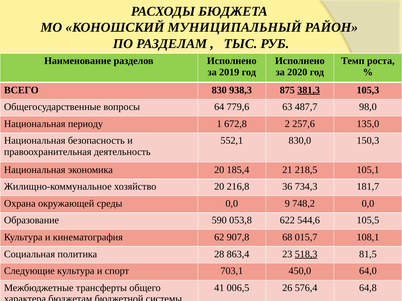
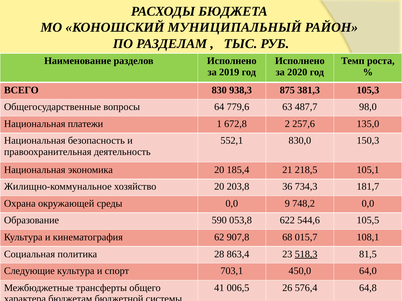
381,3 underline: present -> none (309, 90)
периоду: периоду -> платежи (85, 124)
216,8: 216,8 -> 203,8 (238, 187)
